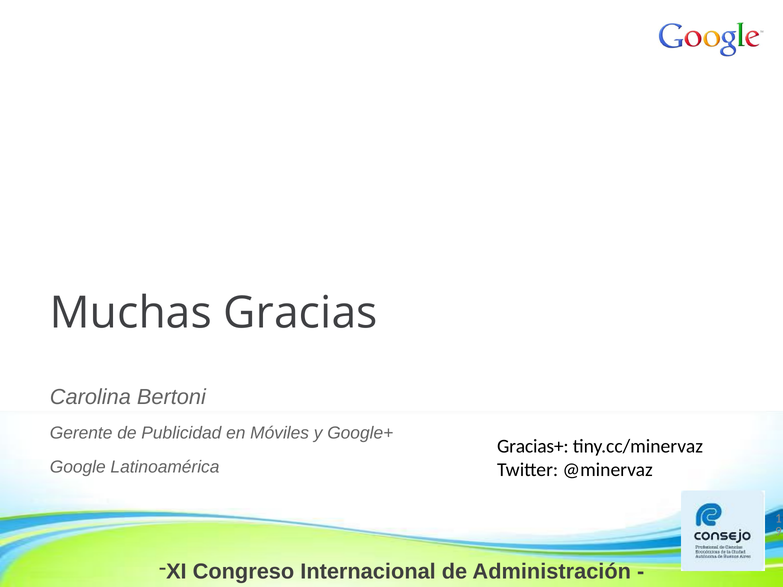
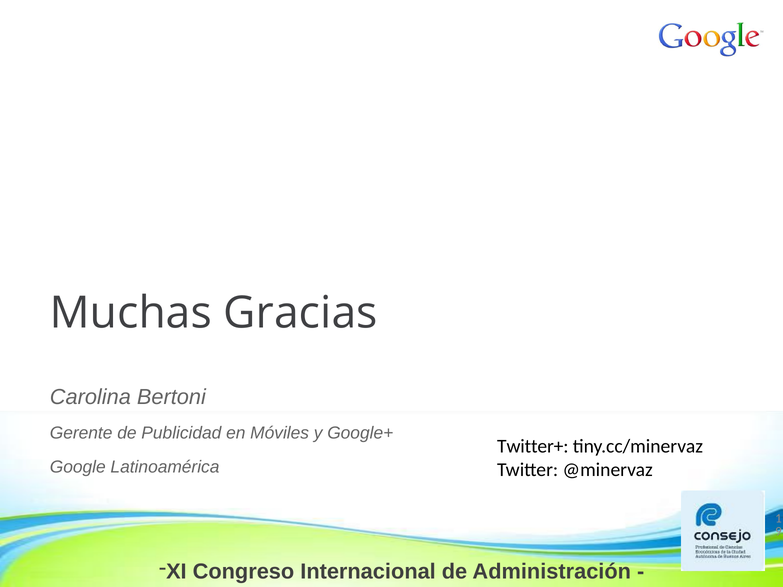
Gracias+: Gracias+ -> Twitter+ (533, 446)
